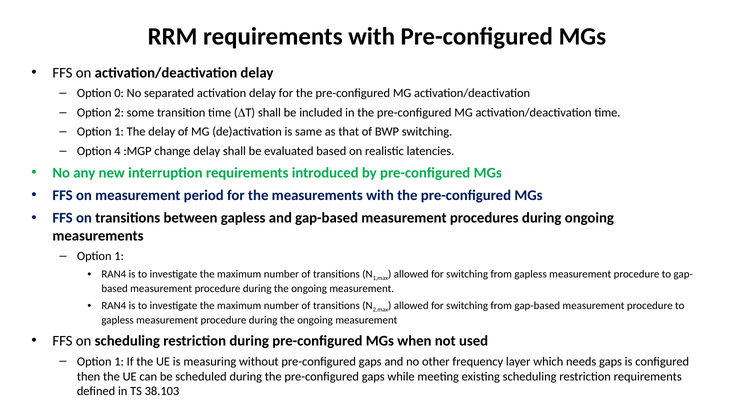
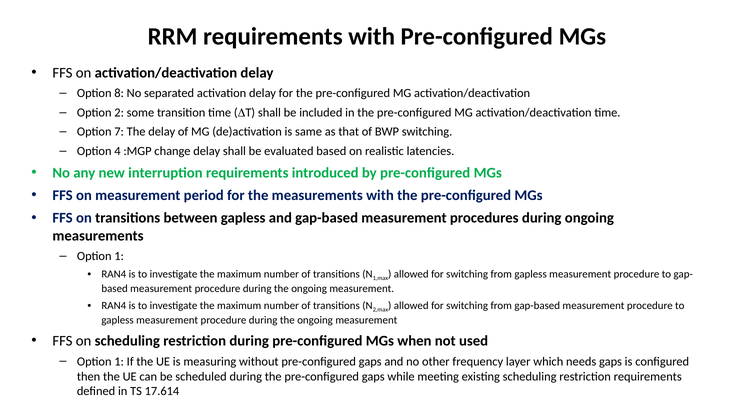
0: 0 -> 8 (119, 93)
1: 1 -> 7 (119, 132)
38.103: 38.103 -> 17.614 (162, 392)
